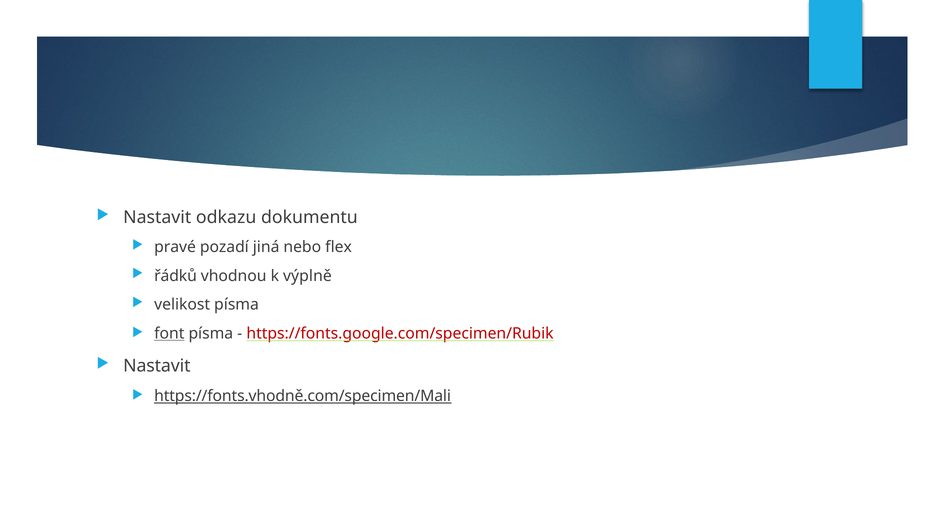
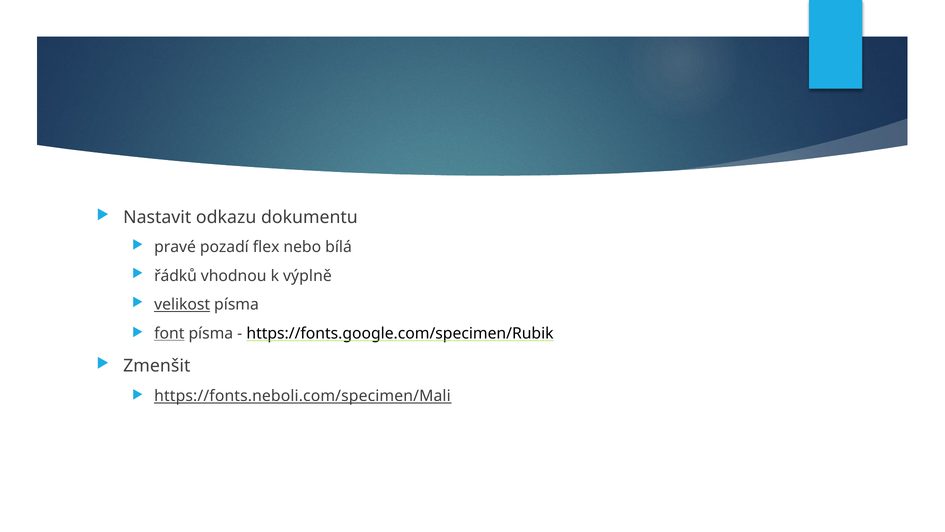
jiná: jiná -> flex (266, 247)
flex: flex -> bílá (339, 247)
velikost underline: none -> present (182, 304)
https://fonts.google.com/specimen/Rubik colour: red -> black (400, 333)
Nastavit: Nastavit -> Zmenšit (157, 366)
https://fonts.vhodně.com/specimen/Mali: https://fonts.vhodně.com/specimen/Mali -> https://fonts.neboli.com/specimen/Mali (302, 396)
